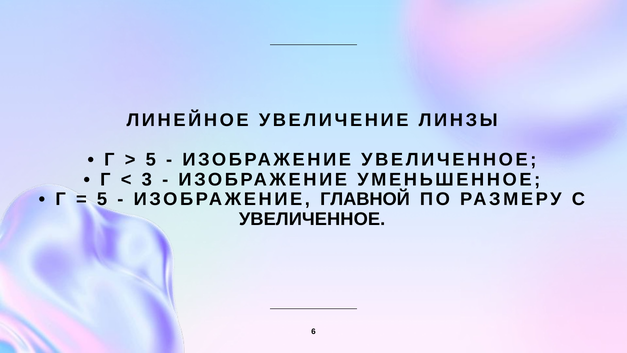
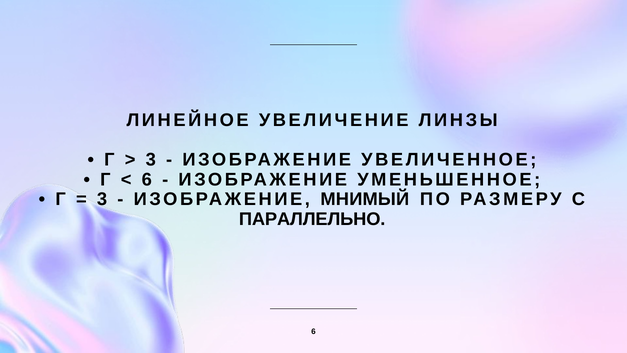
5: 5 -> 3 (151, 160)
3: 3 -> 6 (147, 179)
5: 5 -> 3 (102, 199)
ГЛАВНОЙ: ГЛАВНОЙ -> МНИМЫЙ (365, 199)
УВЕЛИЧЕННОЕ: УВЕЛИЧЕННОЕ -> ПАРАЛЛЕЛЬНО (312, 219)
